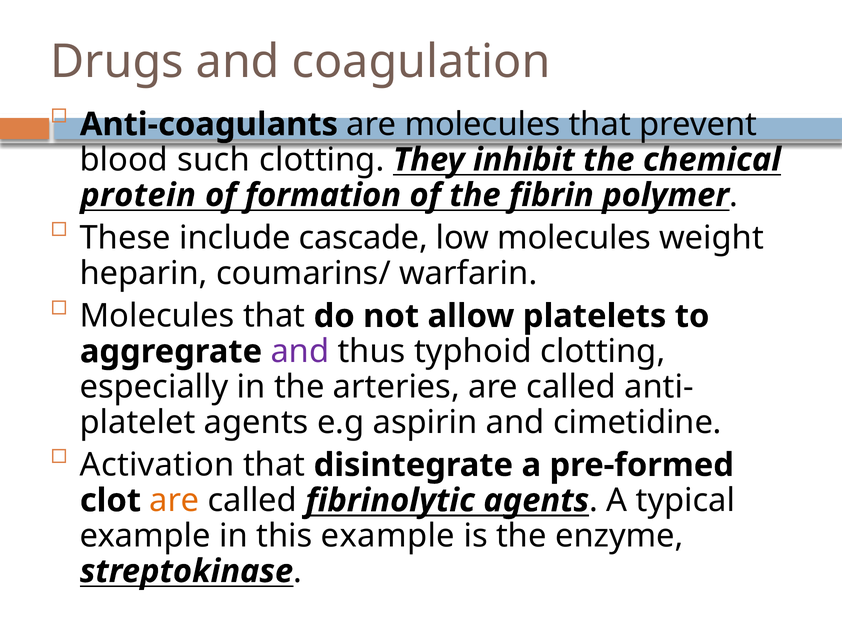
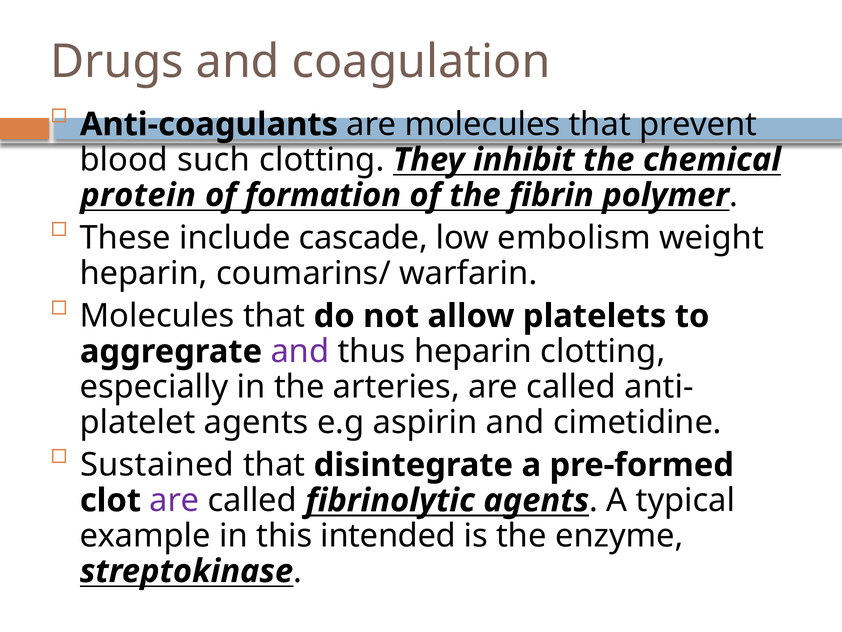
low molecules: molecules -> embolism (574, 238)
thus typhoid: typhoid -> heparin (473, 351)
Activation: Activation -> Sustained (157, 465)
are colour: orange -> purple (174, 500)
this example: example -> intended (388, 535)
